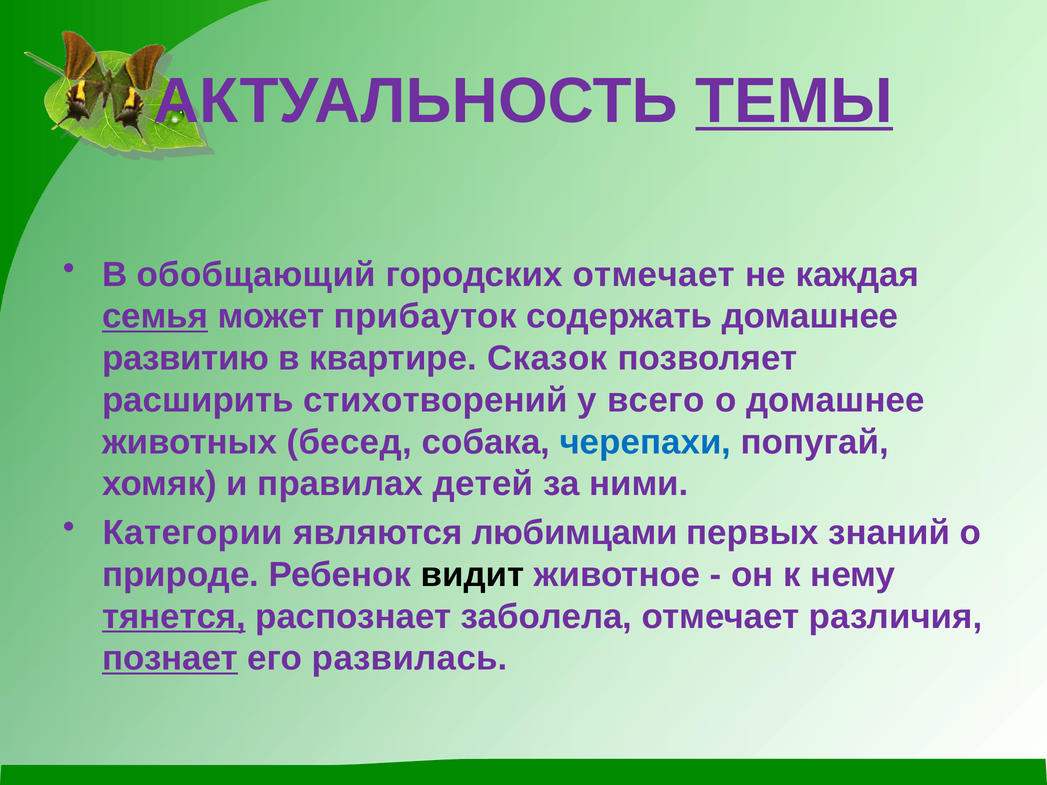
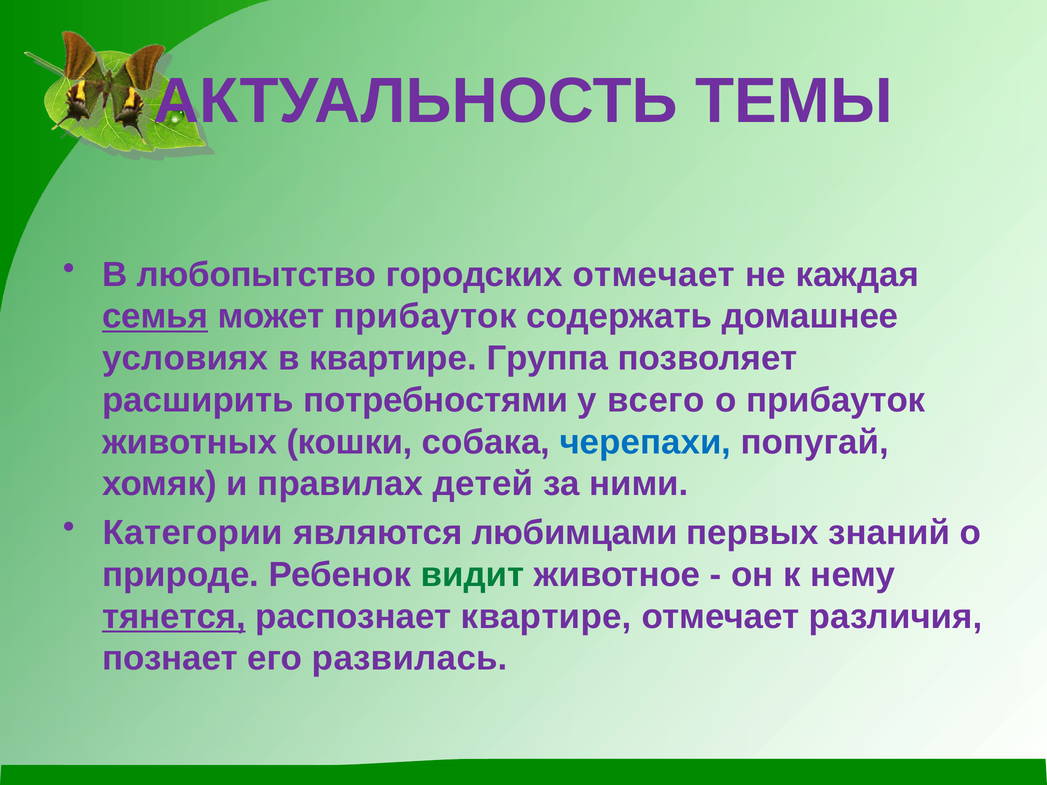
ТЕМЫ underline: present -> none (794, 101)
обобщающий: обобщающий -> любопытство (257, 275)
развитию: развитию -> условиях (185, 358)
Сказок: Сказок -> Группа (547, 358)
стихотворений: стихотворений -> потребностями (436, 400)
о домашнее: домашнее -> прибауток (836, 400)
бесед: бесед -> кошки (350, 442)
видит colour: black -> green (473, 575)
распознает заболела: заболела -> квартире (546, 617)
познает underline: present -> none (170, 659)
